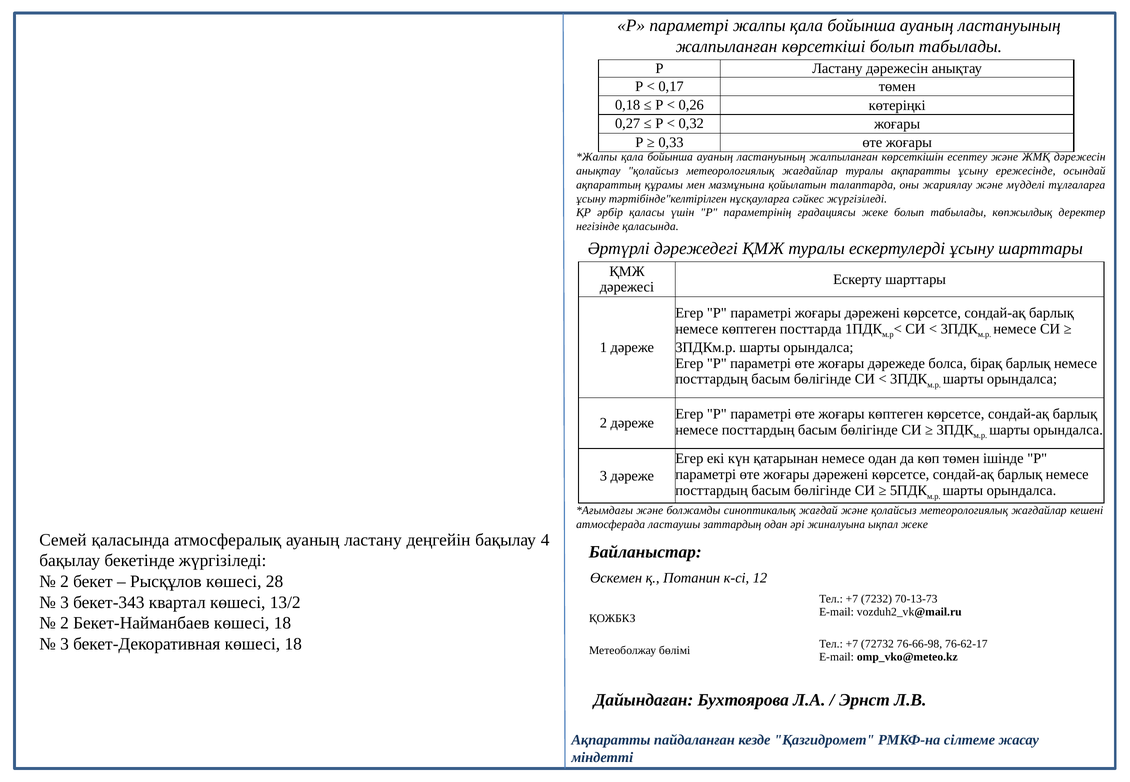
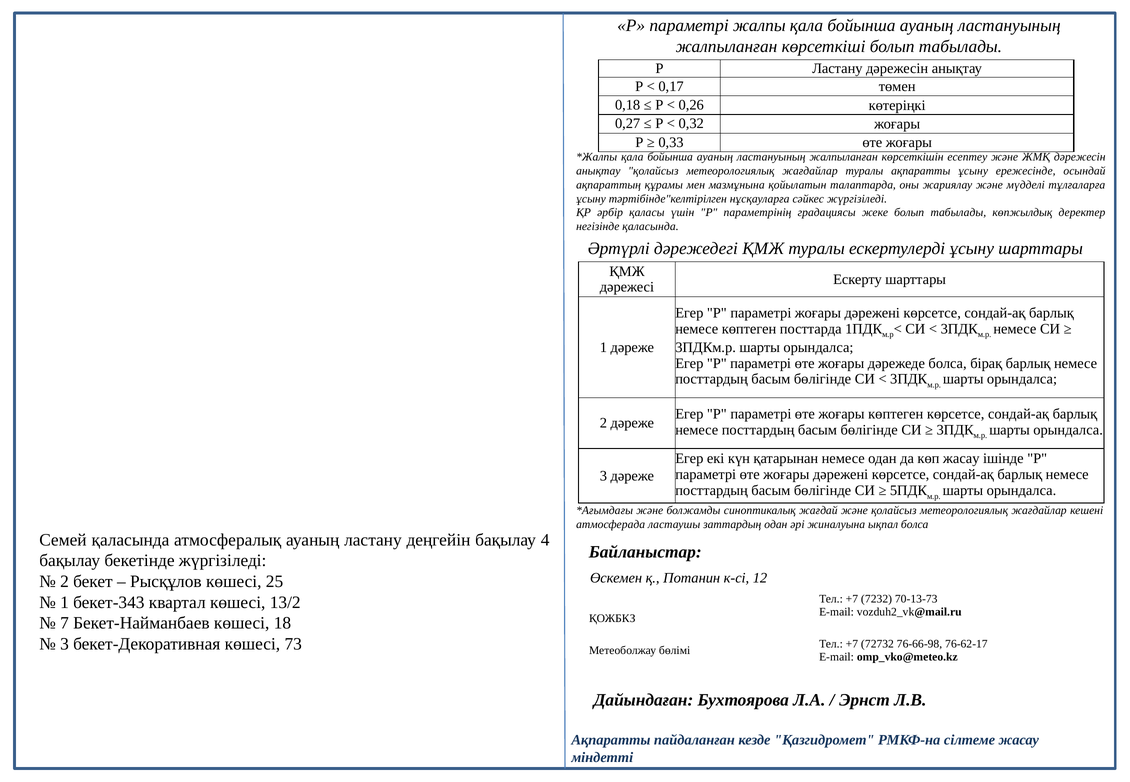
көп төмен: төмен -> жасау (961, 459)
ықпал жеке: жеке -> болса (915, 525)
28: 28 -> 25 (275, 582)
3: 3 -> 1 (65, 603)
2: 2 -> 7 (65, 623)
бекет-Декоративная көшесі 18: 18 -> 73 (293, 644)
